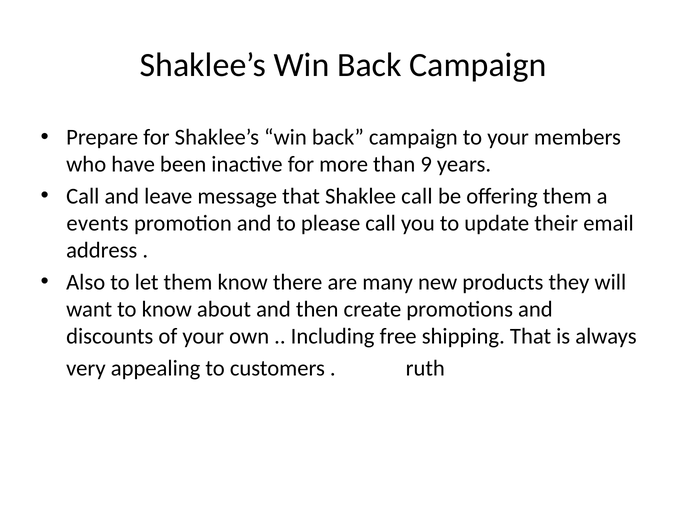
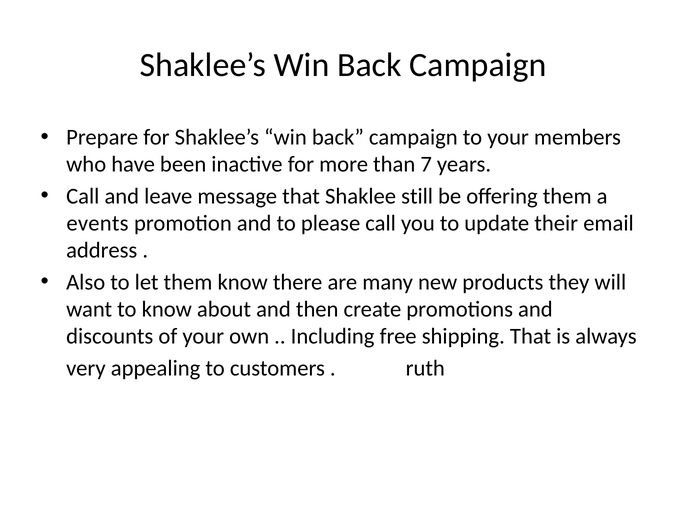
9: 9 -> 7 (426, 165)
Shaklee call: call -> still (417, 196)
